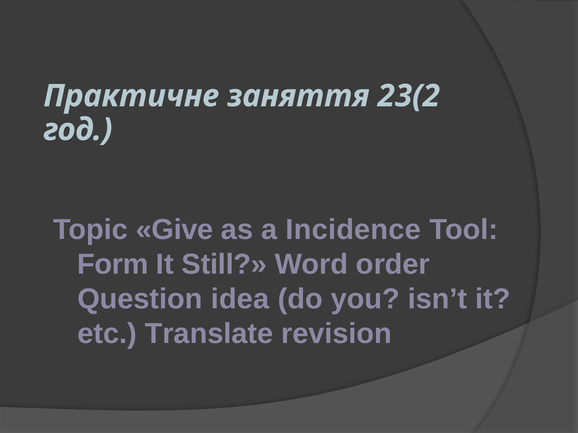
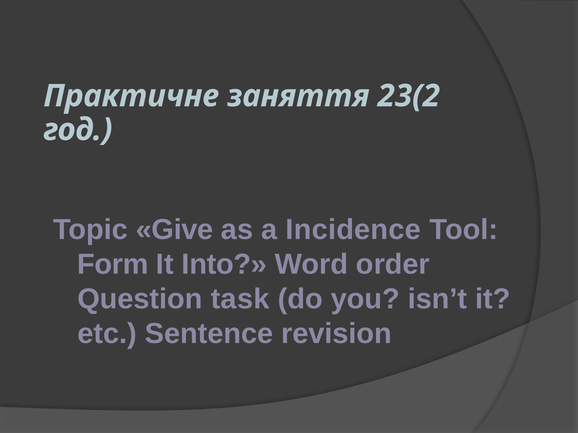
Still: Still -> Into (224, 265)
idea: idea -> task (240, 299)
Translate: Translate -> Sentence (209, 334)
